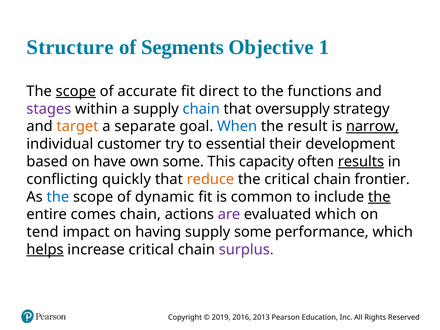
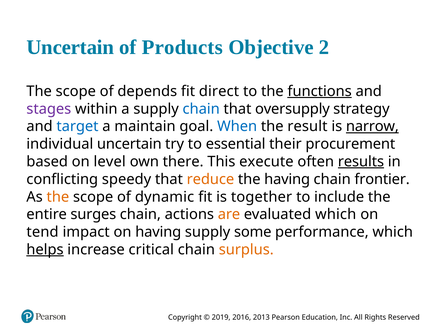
Structure: Structure -> Uncertain (70, 47)
Segments: Segments -> Products (182, 47)
1: 1 -> 2 (324, 47)
scope underline: present -> none (76, 91)
accurate: accurate -> depends (147, 91)
functions underline: none -> present (320, 91)
target colour: orange -> blue (78, 126)
separate: separate -> maintain (145, 126)
individual customer: customer -> uncertain (129, 144)
development: development -> procurement (350, 144)
have: have -> level (110, 162)
own some: some -> there (183, 162)
capacity: capacity -> execute (266, 162)
quickly: quickly -> speedy (127, 179)
the critical: critical -> having (287, 179)
the colour: blue -> orange (58, 197)
common: common -> together (262, 197)
the underline: present -> none (379, 197)
comes: comes -> surges (93, 214)
are colour: purple -> orange (229, 214)
surplus colour: purple -> orange (246, 250)
